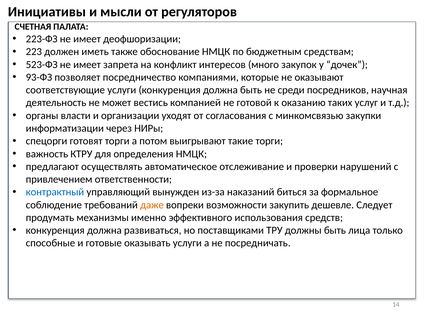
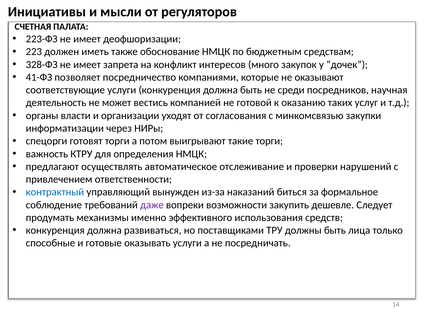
523-ФЗ: 523-ФЗ -> 328-ФЗ (42, 64)
93-ФЗ: 93-ФЗ -> 41-ФЗ (39, 77)
даже colour: orange -> purple (152, 205)
